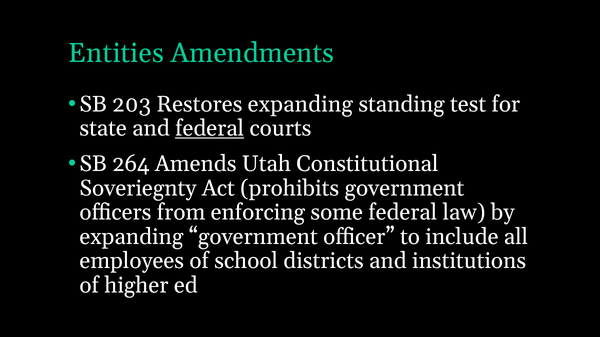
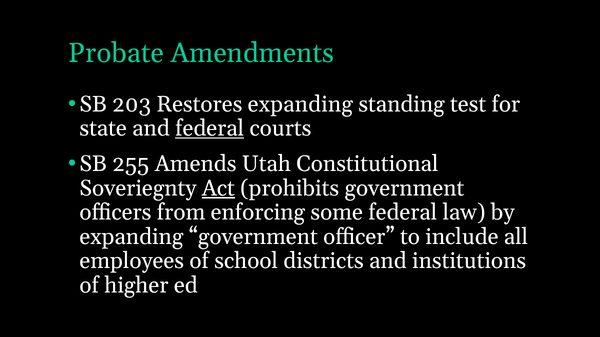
Entities: Entities -> Probate (116, 53)
264: 264 -> 255 (131, 164)
Act underline: none -> present (218, 188)
